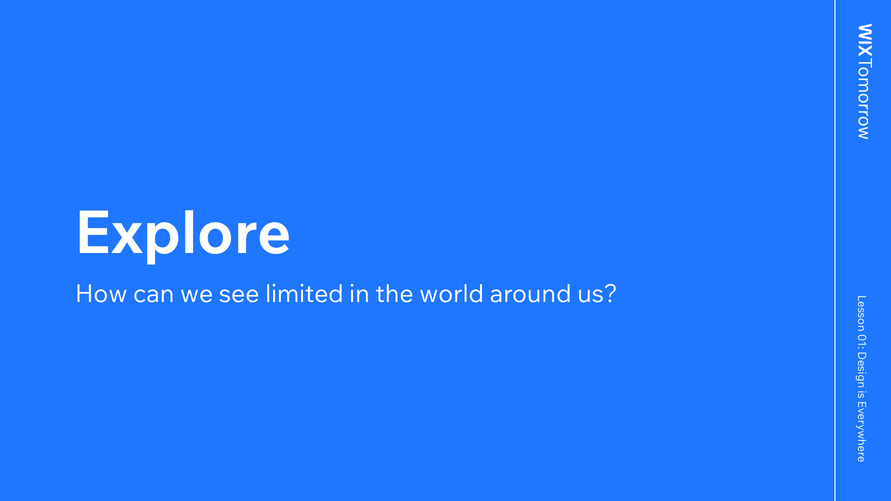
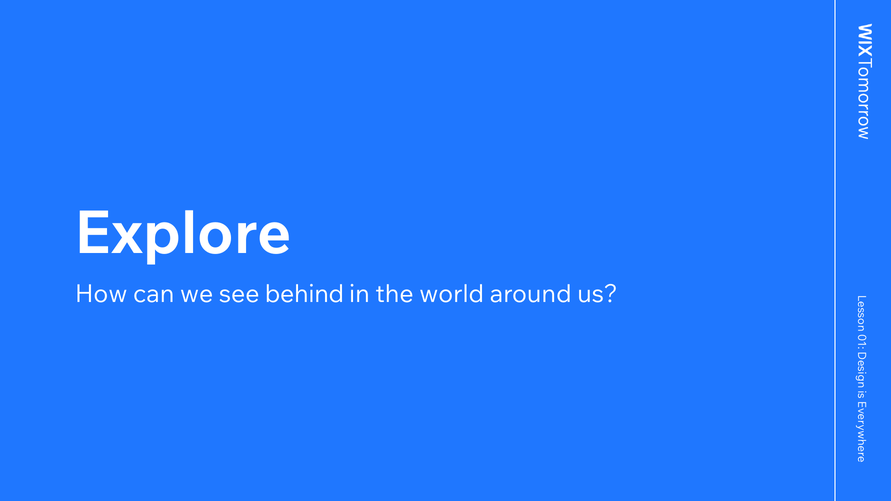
limited: limited -> behind (304, 294)
